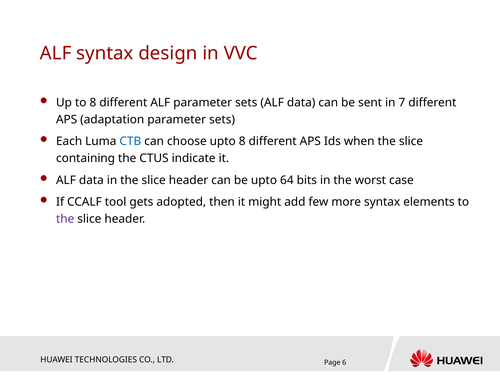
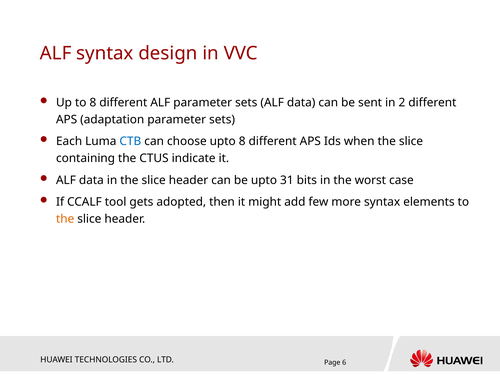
7: 7 -> 2 (402, 103)
64: 64 -> 31 (287, 180)
the colour: purple -> orange (65, 219)
